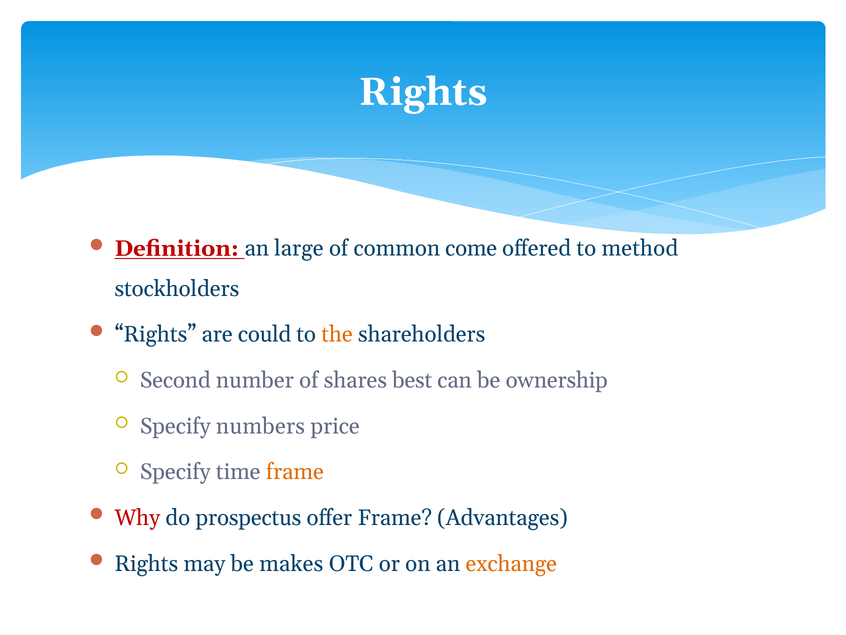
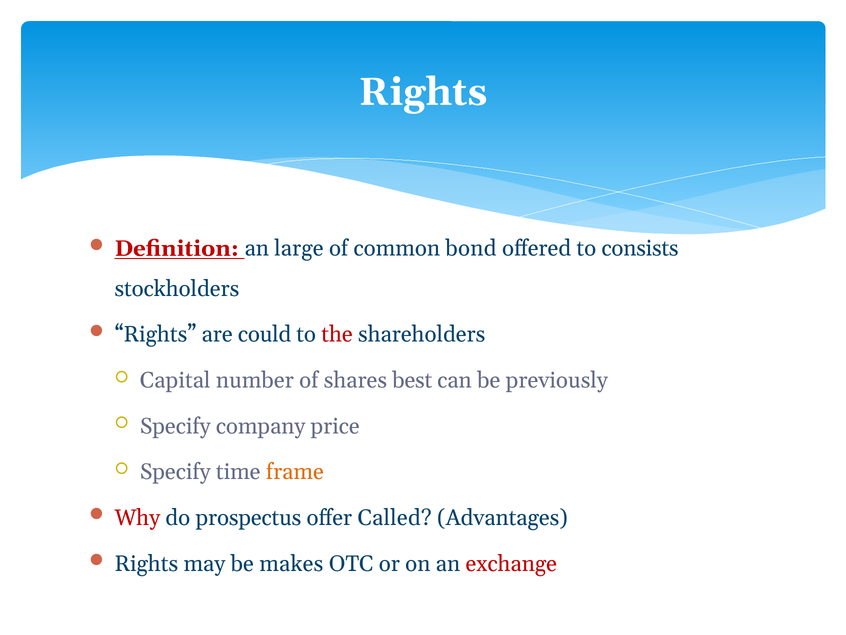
come: come -> bond (471, 248)
method: method -> consists (640, 248)
the colour: orange -> red (337, 334)
Second: Second -> Capital (175, 380)
ownership: ownership -> previously (557, 380)
numbers: numbers -> company (261, 426)
offer Frame: Frame -> Called (395, 517)
exchange colour: orange -> red (511, 563)
